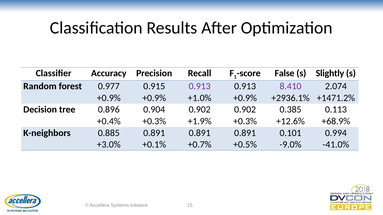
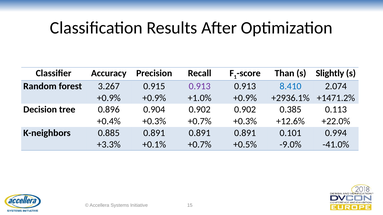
False: False -> Than (285, 73)
0.977: 0.977 -> 3.267 (109, 86)
8.410 colour: purple -> blue (290, 86)
+1.9%: +1.9% -> +0.7% (200, 121)
+68.9%: +68.9% -> +22.0% (336, 121)
+3.0%: +3.0% -> +3.3% (109, 145)
